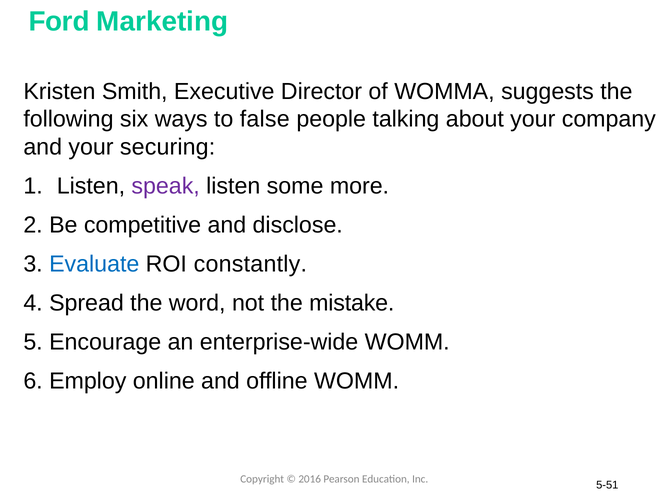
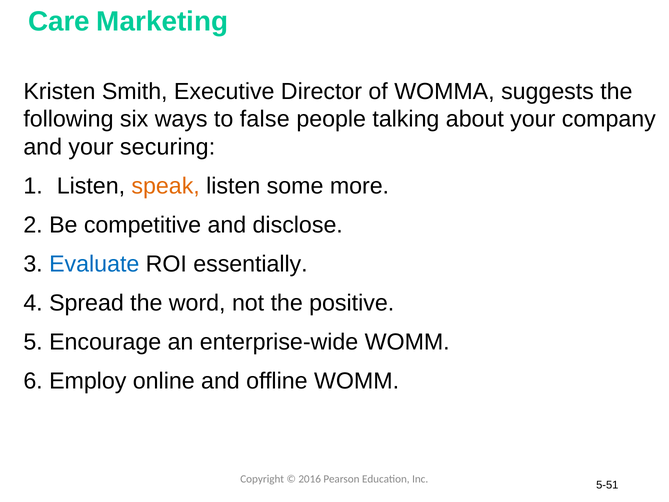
Ford: Ford -> Care (59, 21)
speak colour: purple -> orange (166, 186)
constantly: constantly -> essentially (250, 264)
mistake: mistake -> positive (352, 303)
